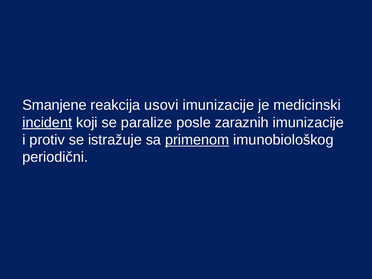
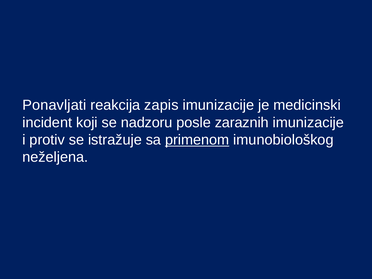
Smanjene: Smanjene -> Ponavljati (54, 105)
usovi: usovi -> zapis (161, 105)
incident underline: present -> none (47, 123)
paralize: paralize -> nadzoru (147, 123)
periodični: periodični -> neželjena (55, 157)
